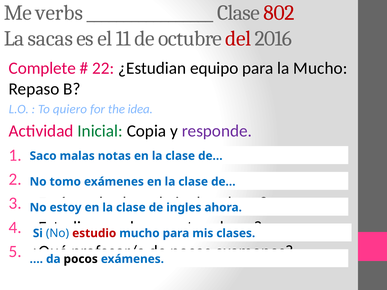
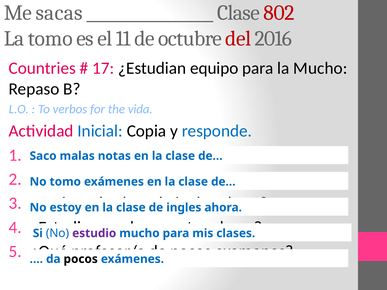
Me verbs: verbs -> sacas (59, 13)
La sacas: sacas -> tomo (50, 39)
Complete: Complete -> Countries (42, 68)
22: 22 -> 17 (103, 68)
quiero: quiero -> verbos (70, 109)
idea: idea -> vida (140, 109)
Inicial colour: green -> blue (100, 131)
responde colour: purple -> blue (217, 131)
estudio colour: red -> purple (94, 233)
